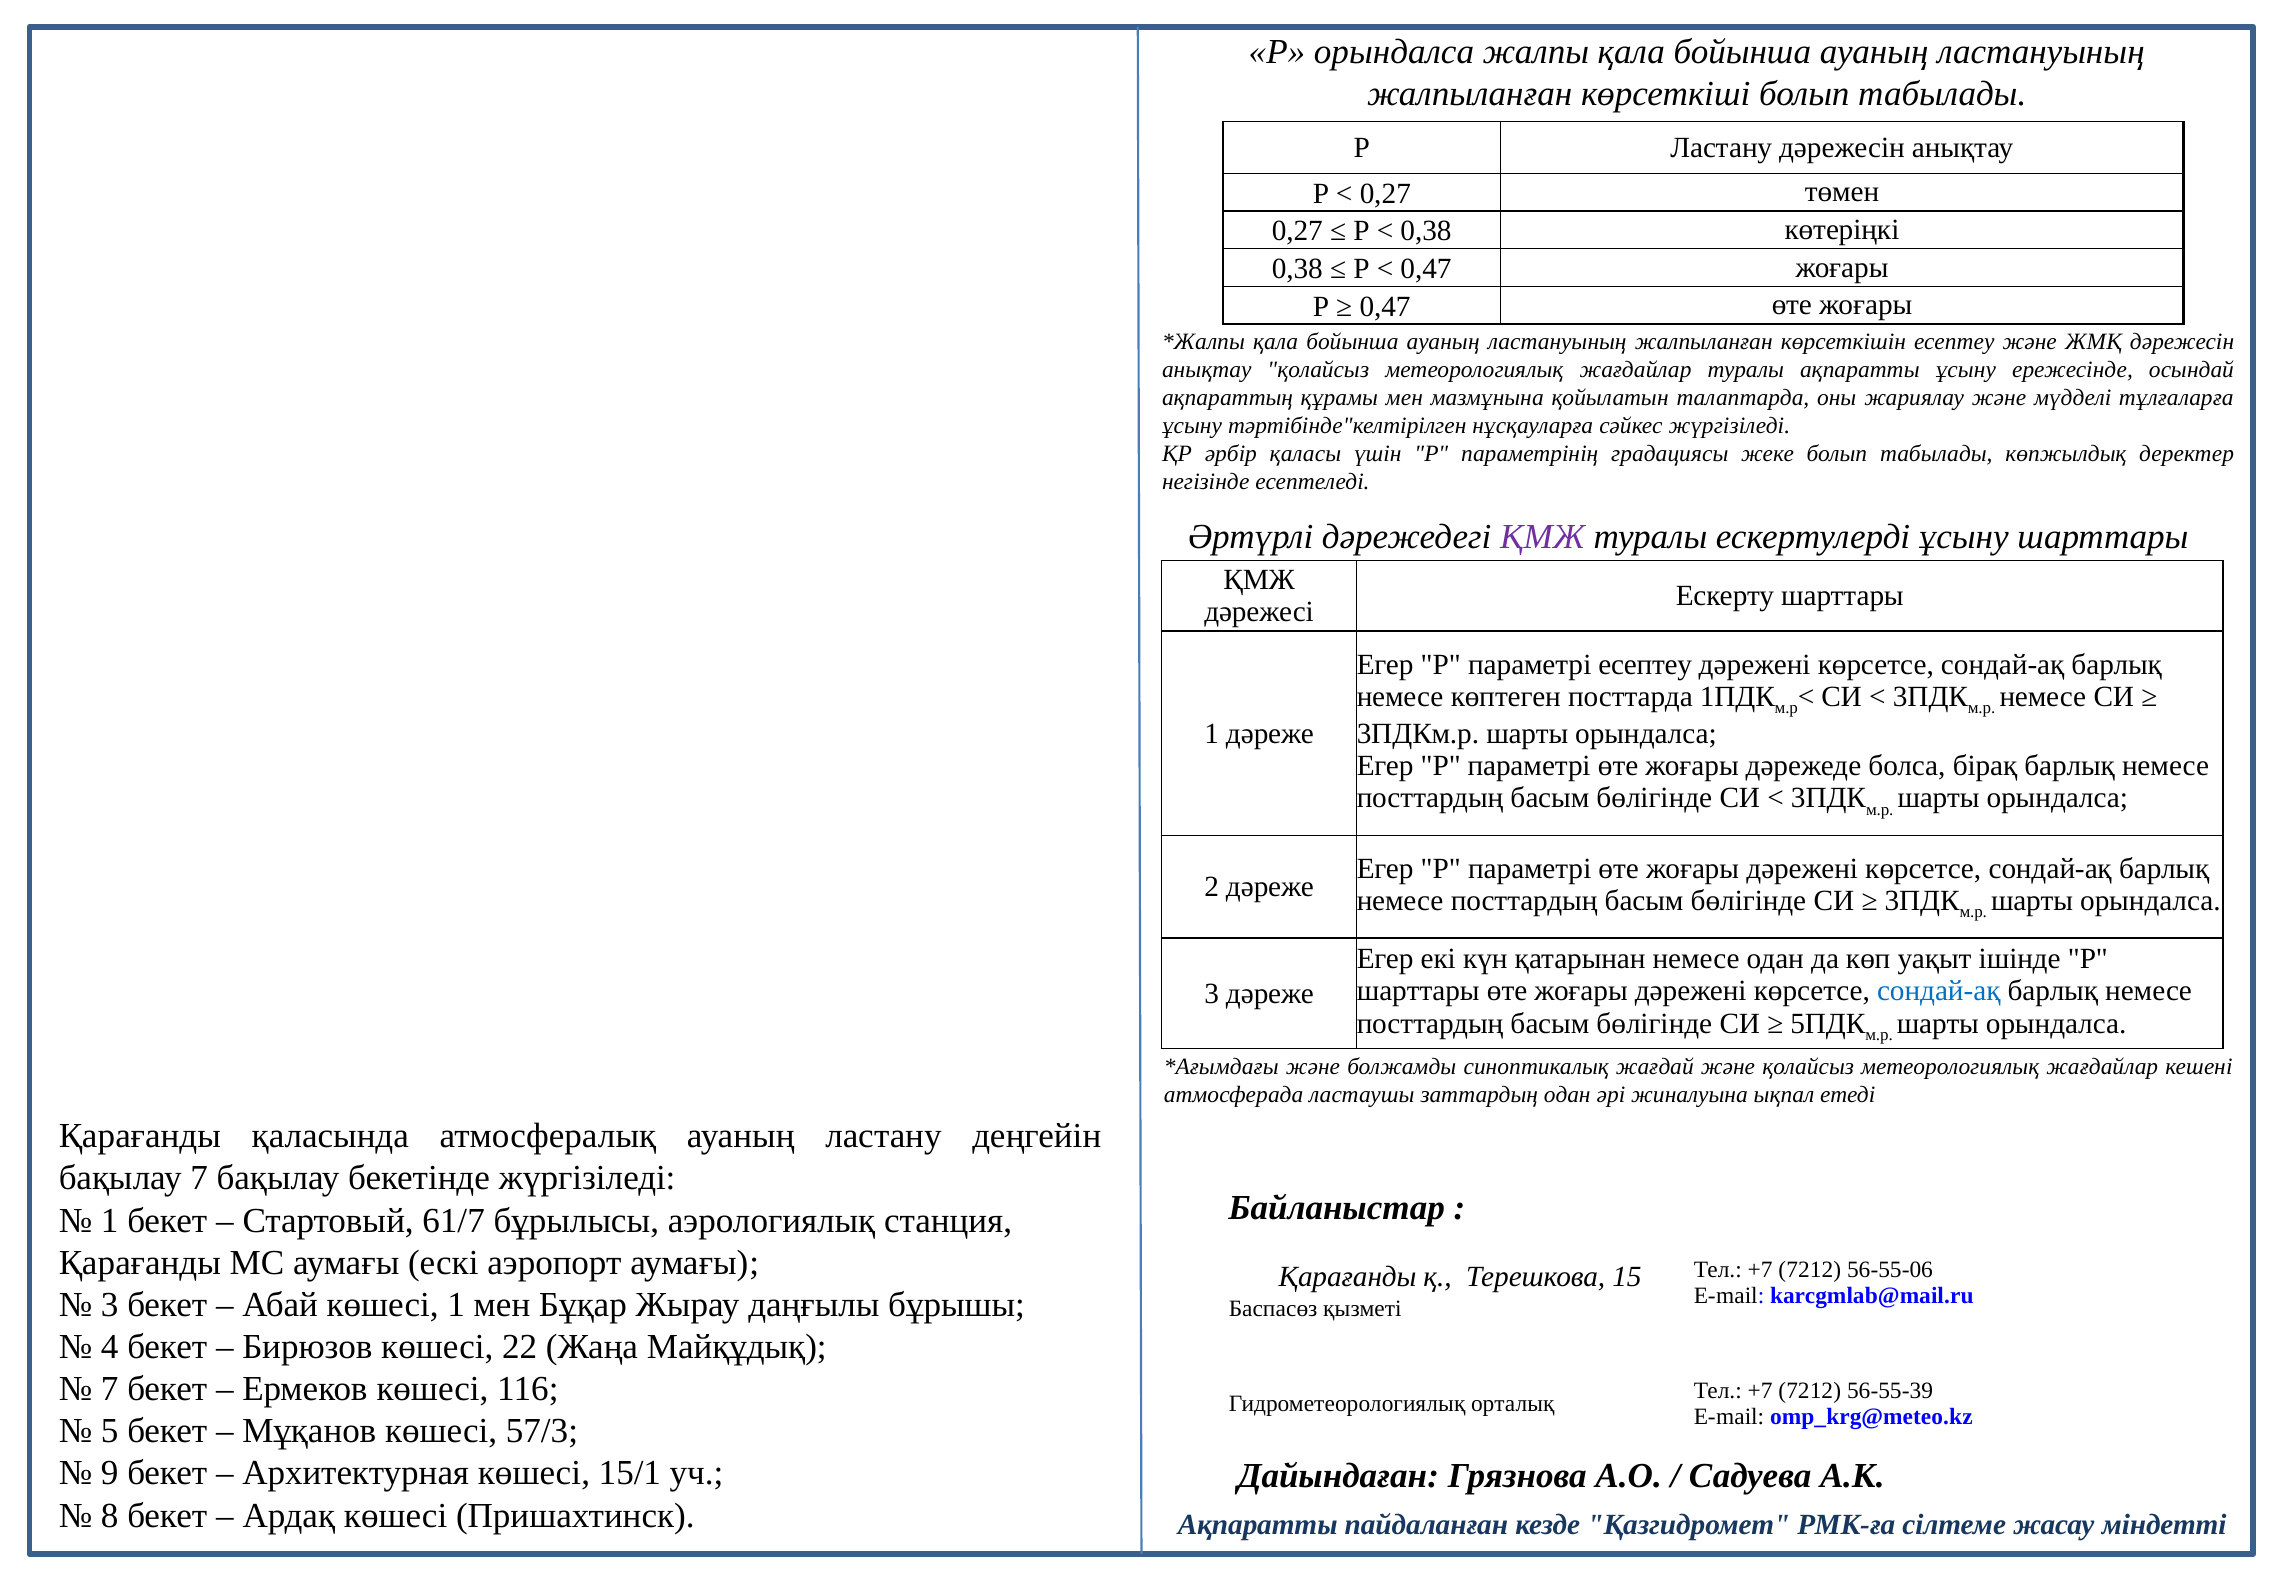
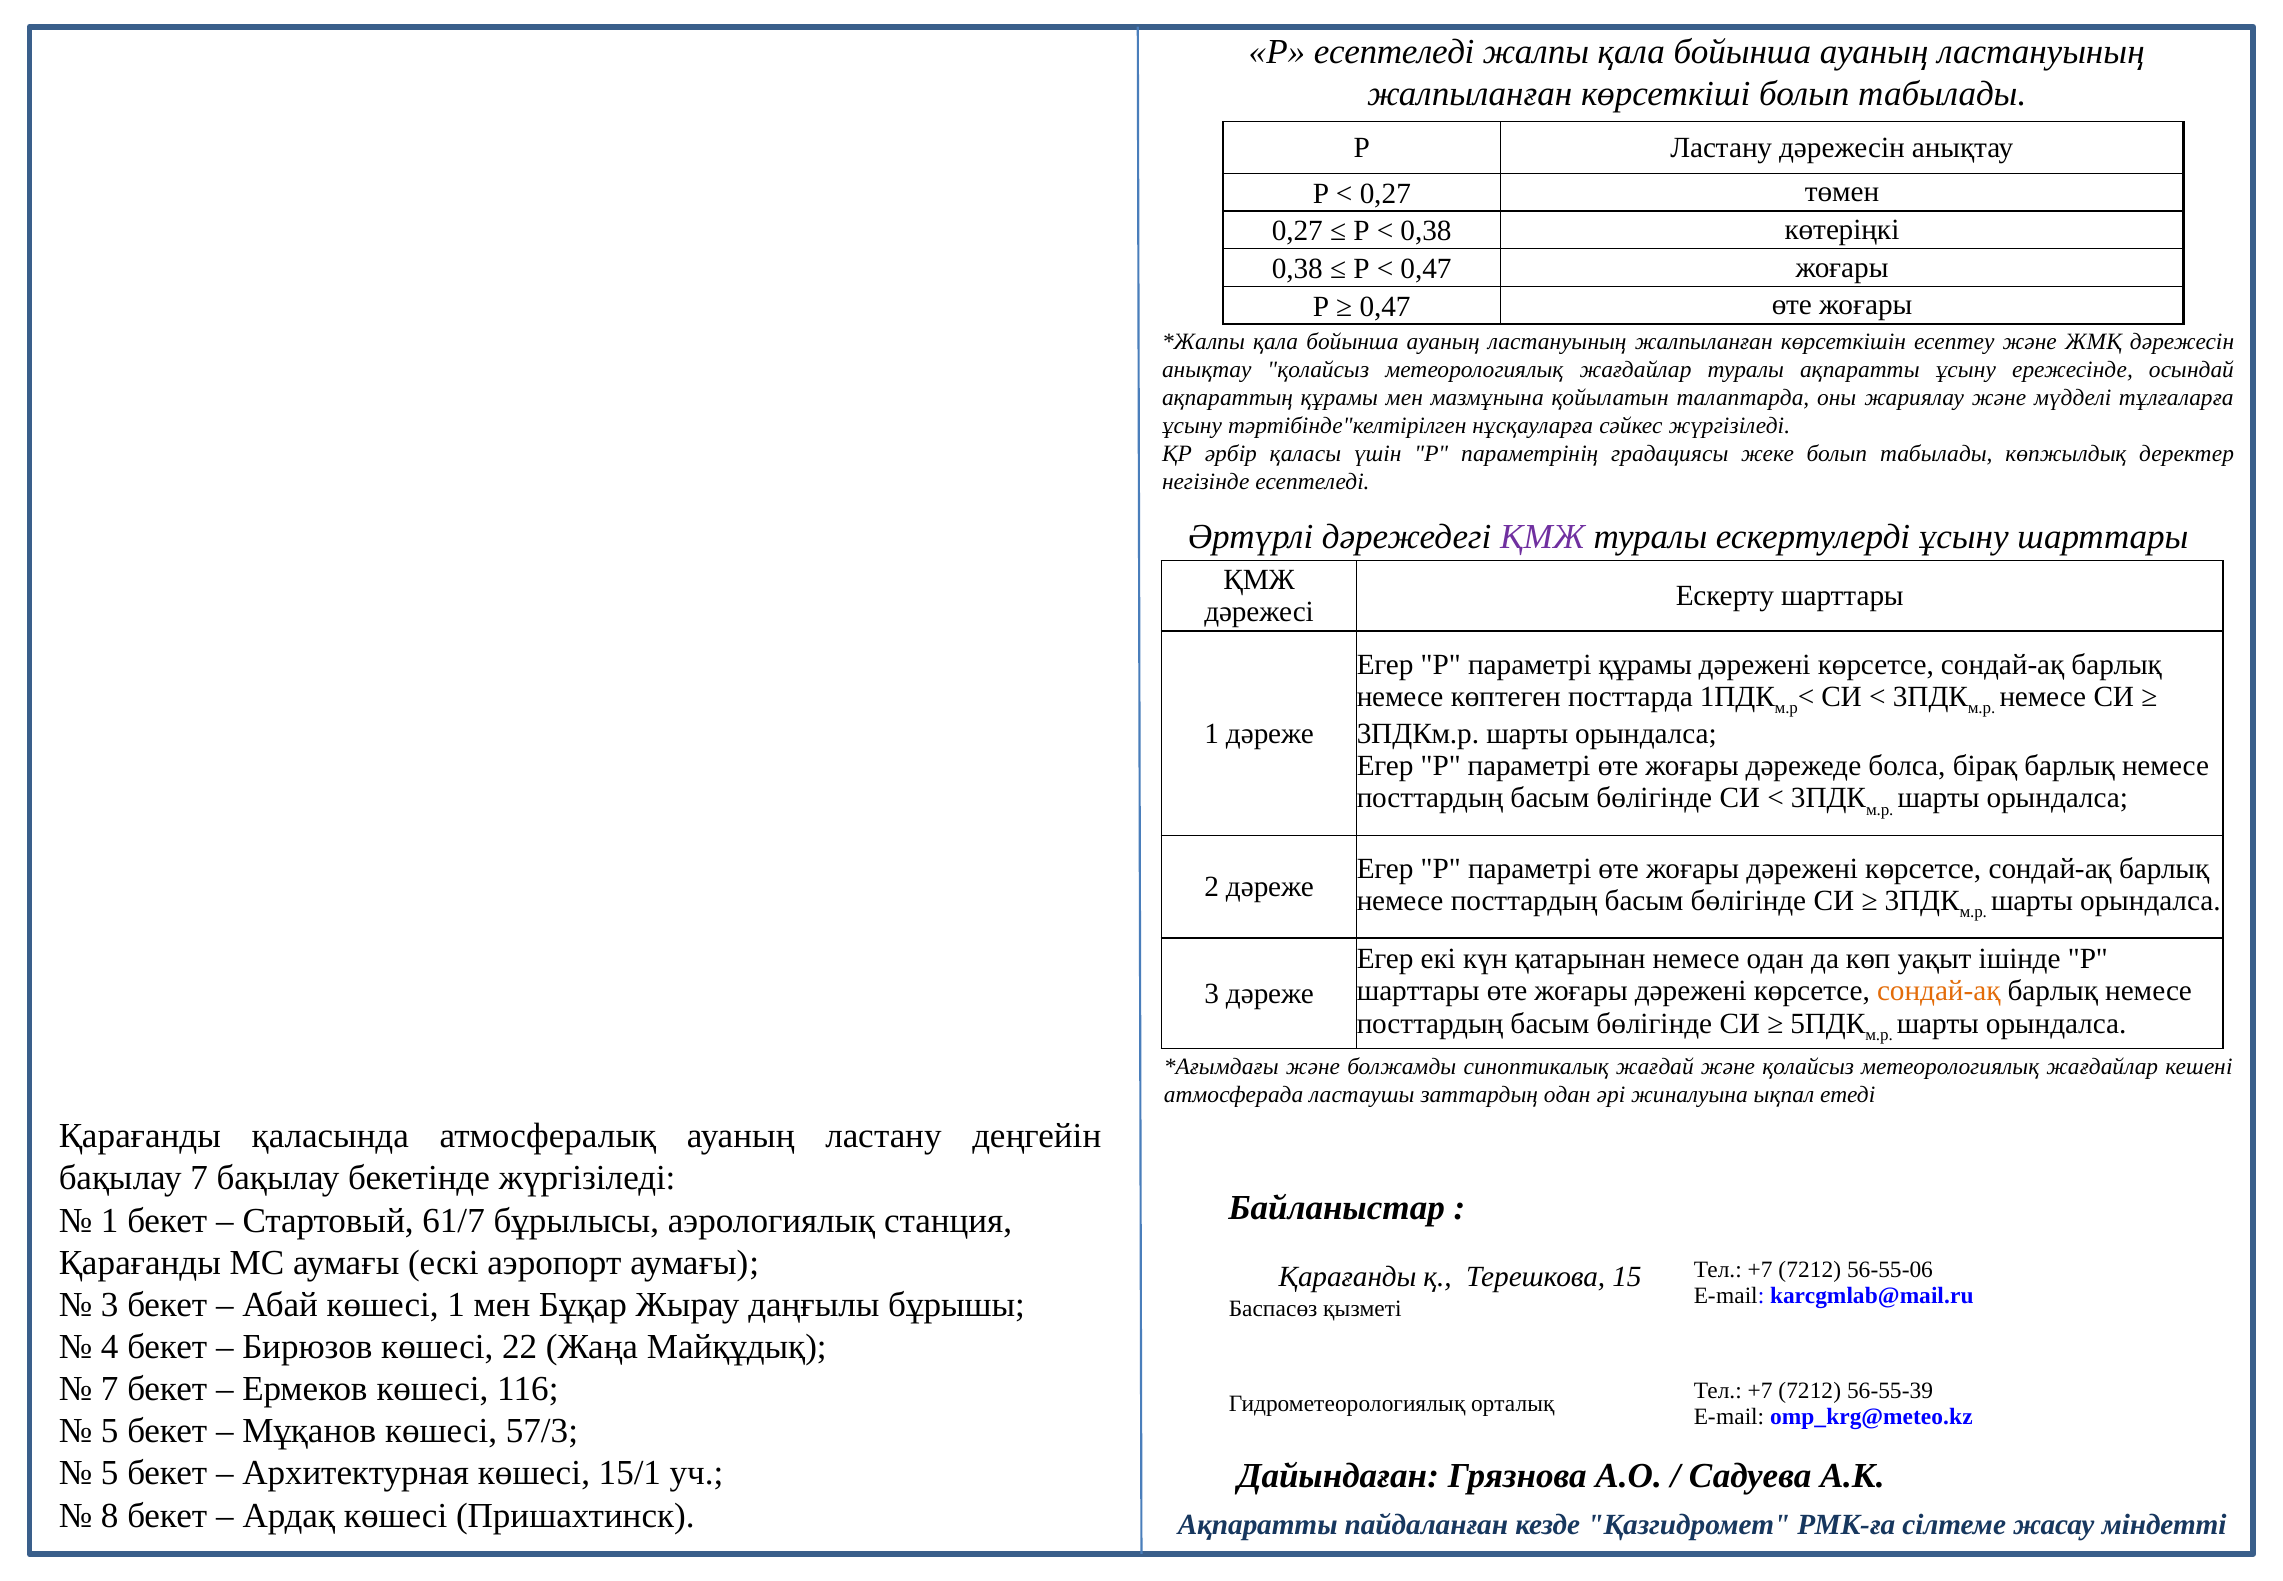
Р орындалса: орындалса -> есептеледі (1394, 52)
параметрі есептеу: есептеу -> құрамы (1645, 664)
сондай-ақ colour: blue -> orange (1939, 991)
9: 9 -> 5 (110, 1473)
